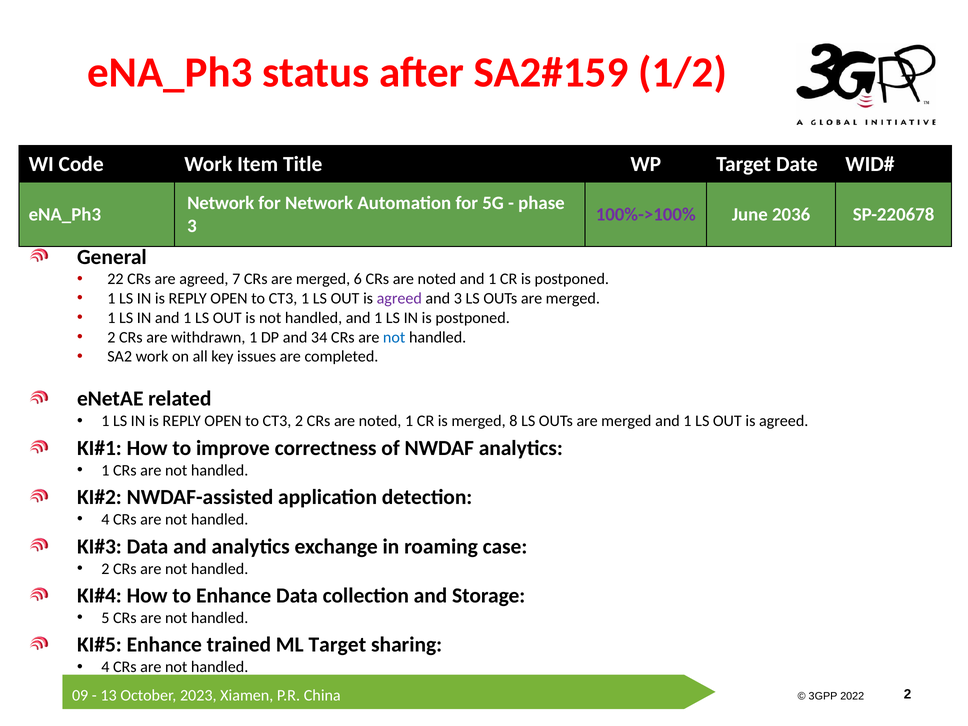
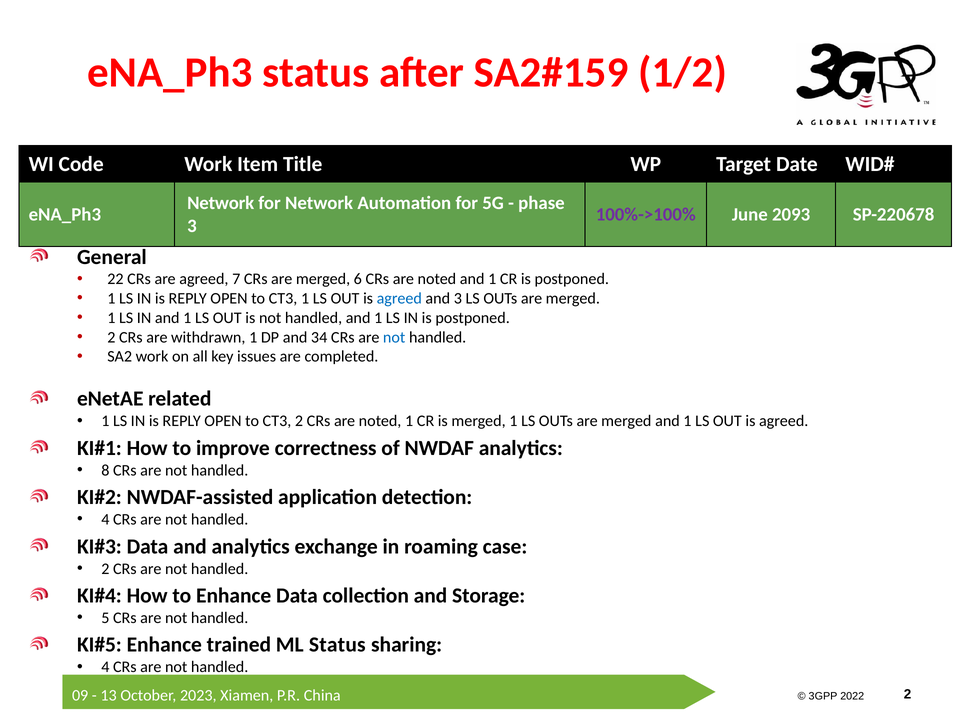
2036: 2036 -> 2093 (791, 214)
agreed colour: purple -> blue (399, 298)
merged 8: 8 -> 1 (513, 421)
1: 1 -> 8 (105, 470)
ML Target: Target -> Status (337, 645)
